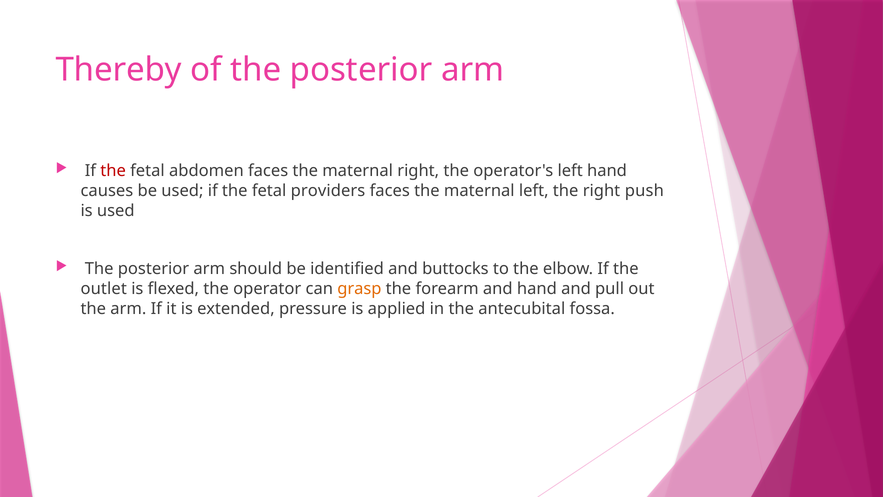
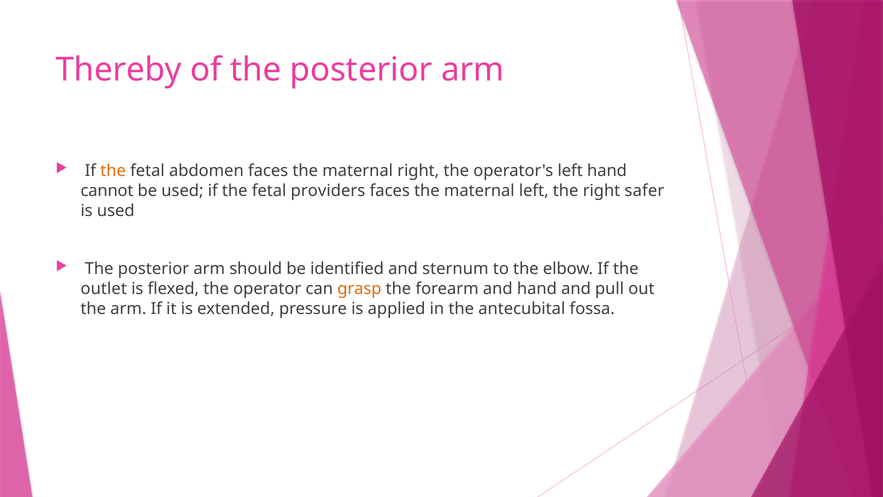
the colour: red -> orange (113, 171)
causes: causes -> cannot (107, 191)
push: push -> safer (644, 191)
buttocks: buttocks -> sternum (455, 269)
